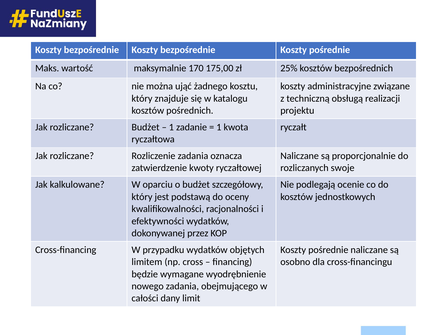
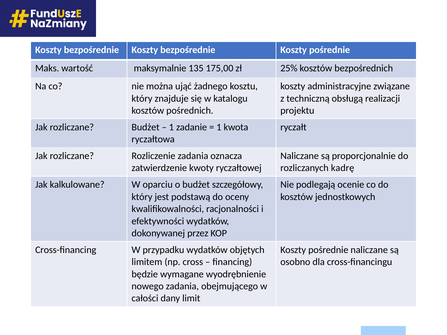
170: 170 -> 135 (196, 68)
swoje: swoje -> kadrę (343, 168)
